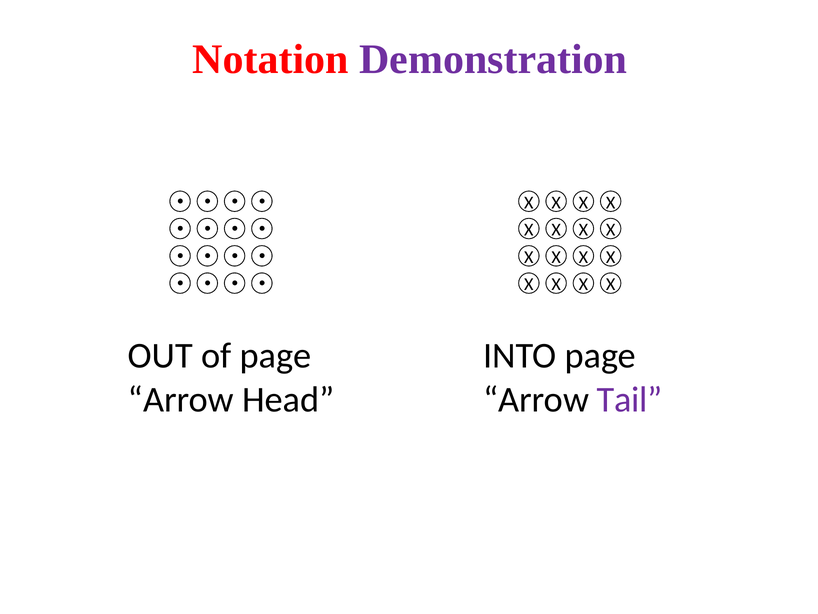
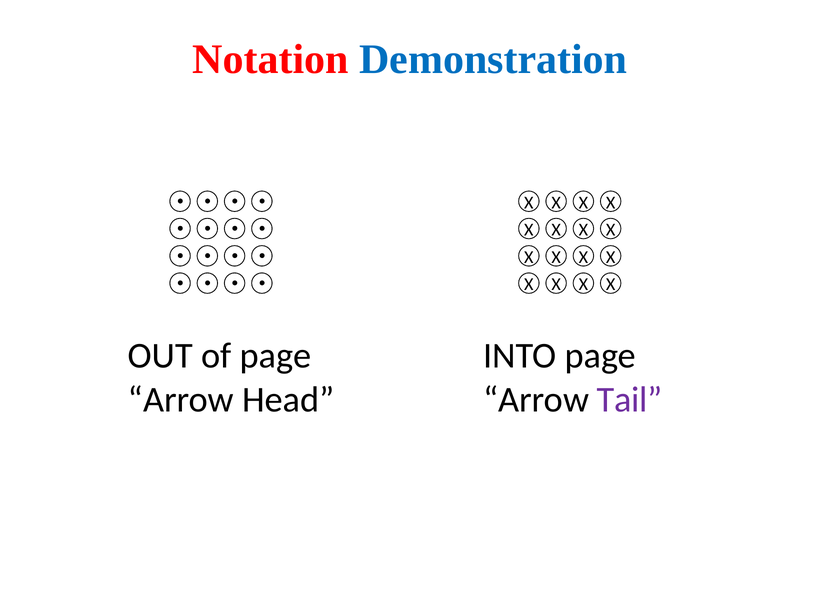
Demonstration colour: purple -> blue (493, 59)
